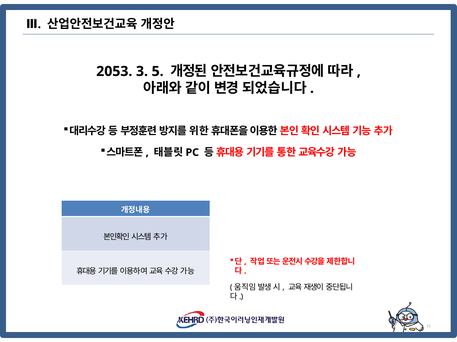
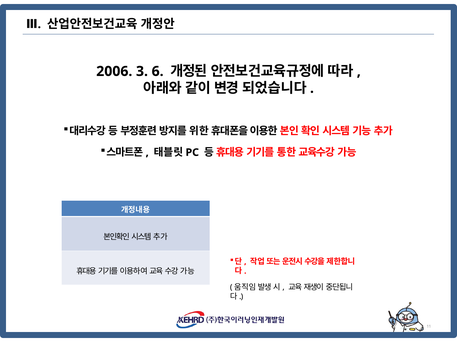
2053: 2053 -> 2006 (114, 71)
5: 5 -> 6 (158, 71)
